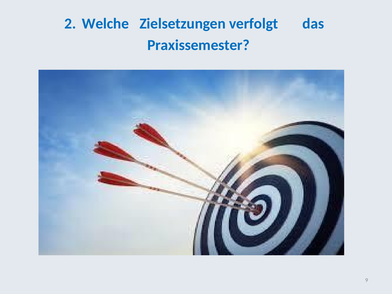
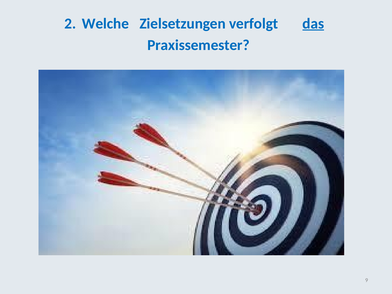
das underline: none -> present (313, 24)
